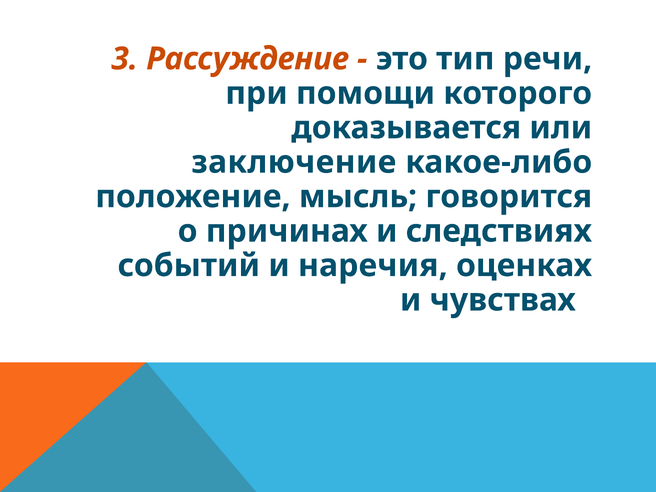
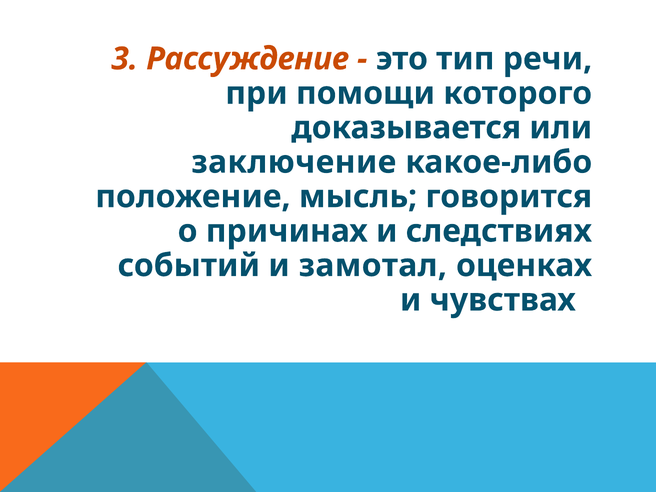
наречия: наречия -> замотал (373, 266)
